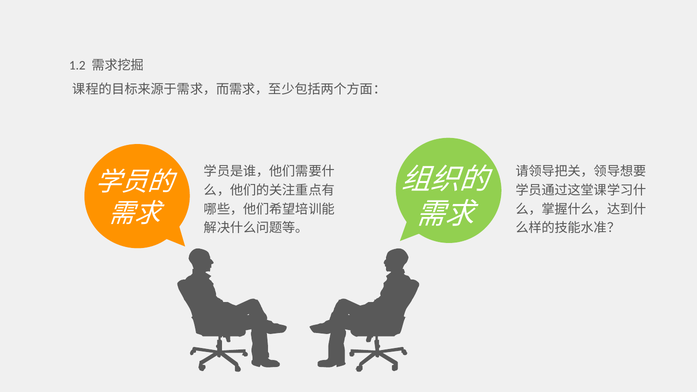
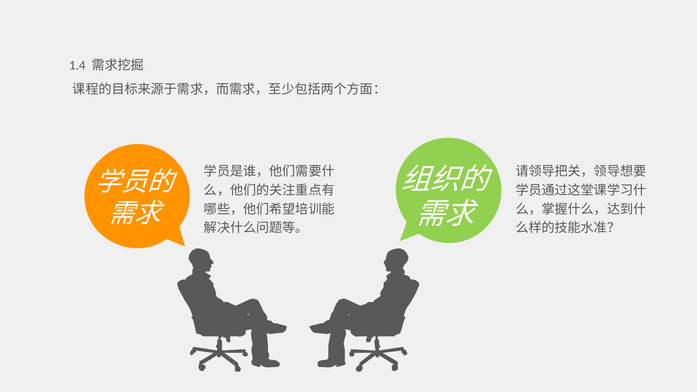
1.2: 1.2 -> 1.4 (77, 65)
